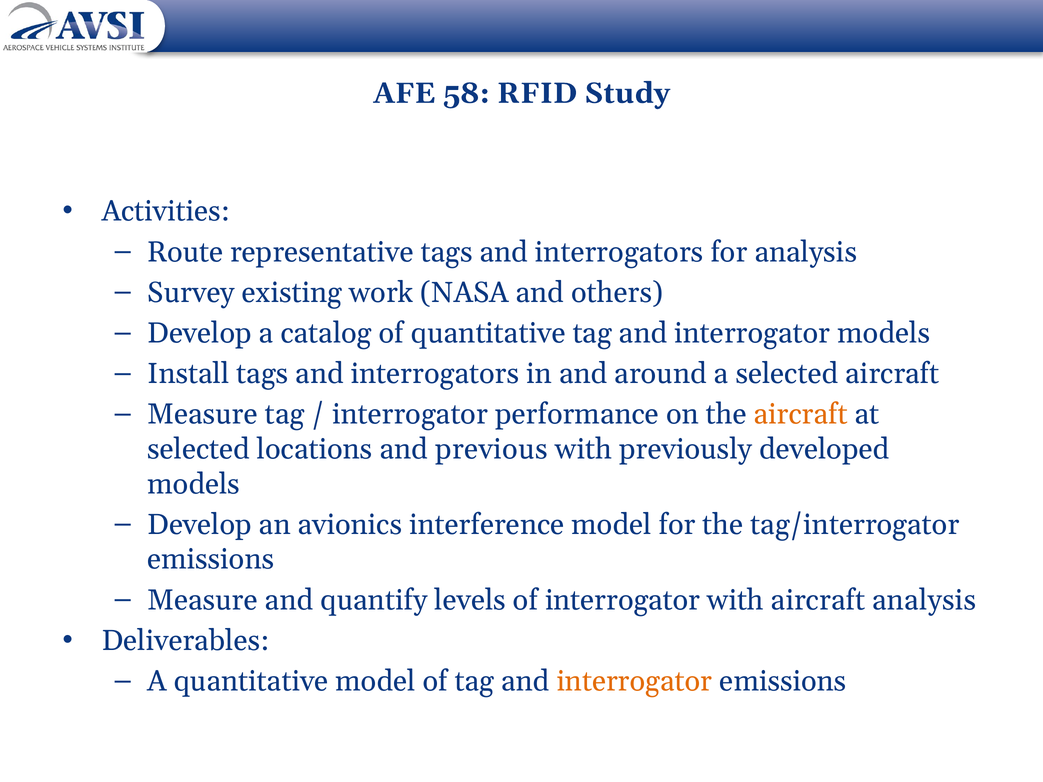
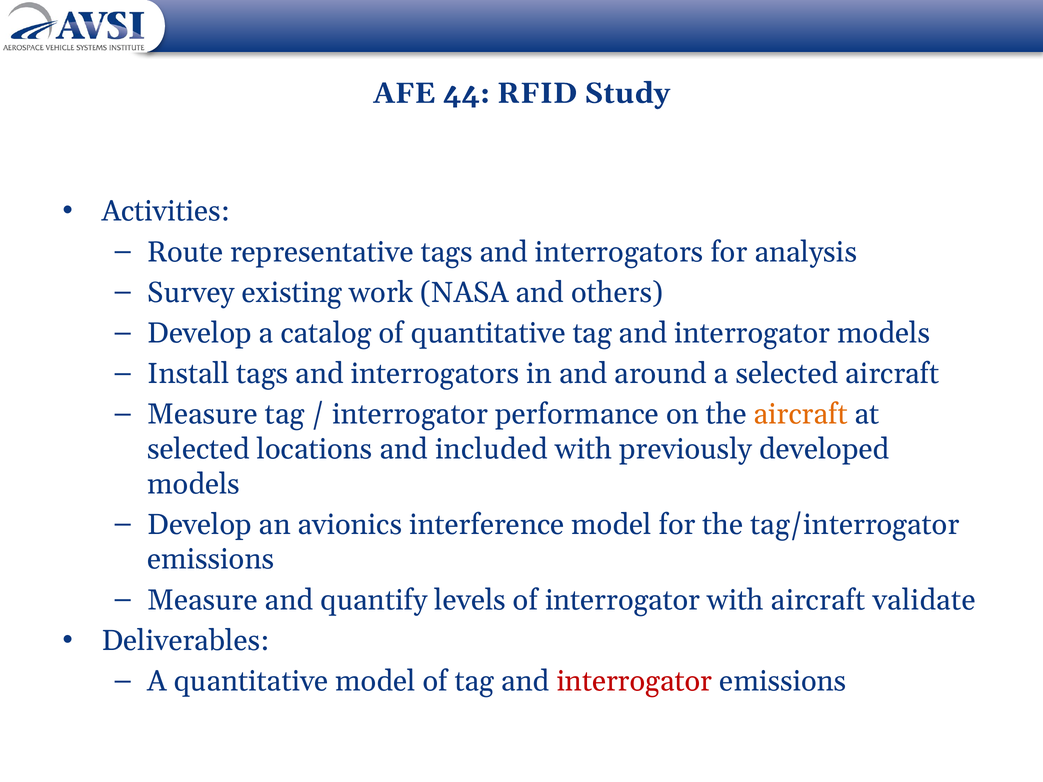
58: 58 -> 44 (466, 93)
previous: previous -> included (492, 449)
aircraft analysis: analysis -> validate (924, 600)
interrogator colour: orange -> red (634, 681)
